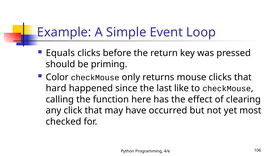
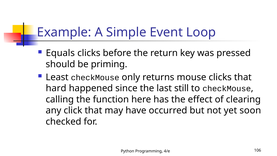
Color: Color -> Least (57, 77)
like: like -> still (182, 88)
most: most -> soon (250, 110)
